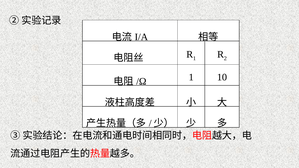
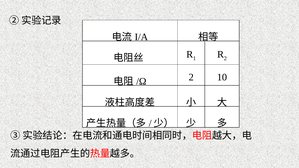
1: 1 -> 2 (191, 77)
